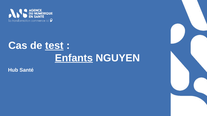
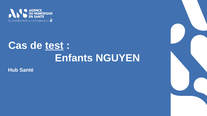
Enfants underline: present -> none (74, 58)
